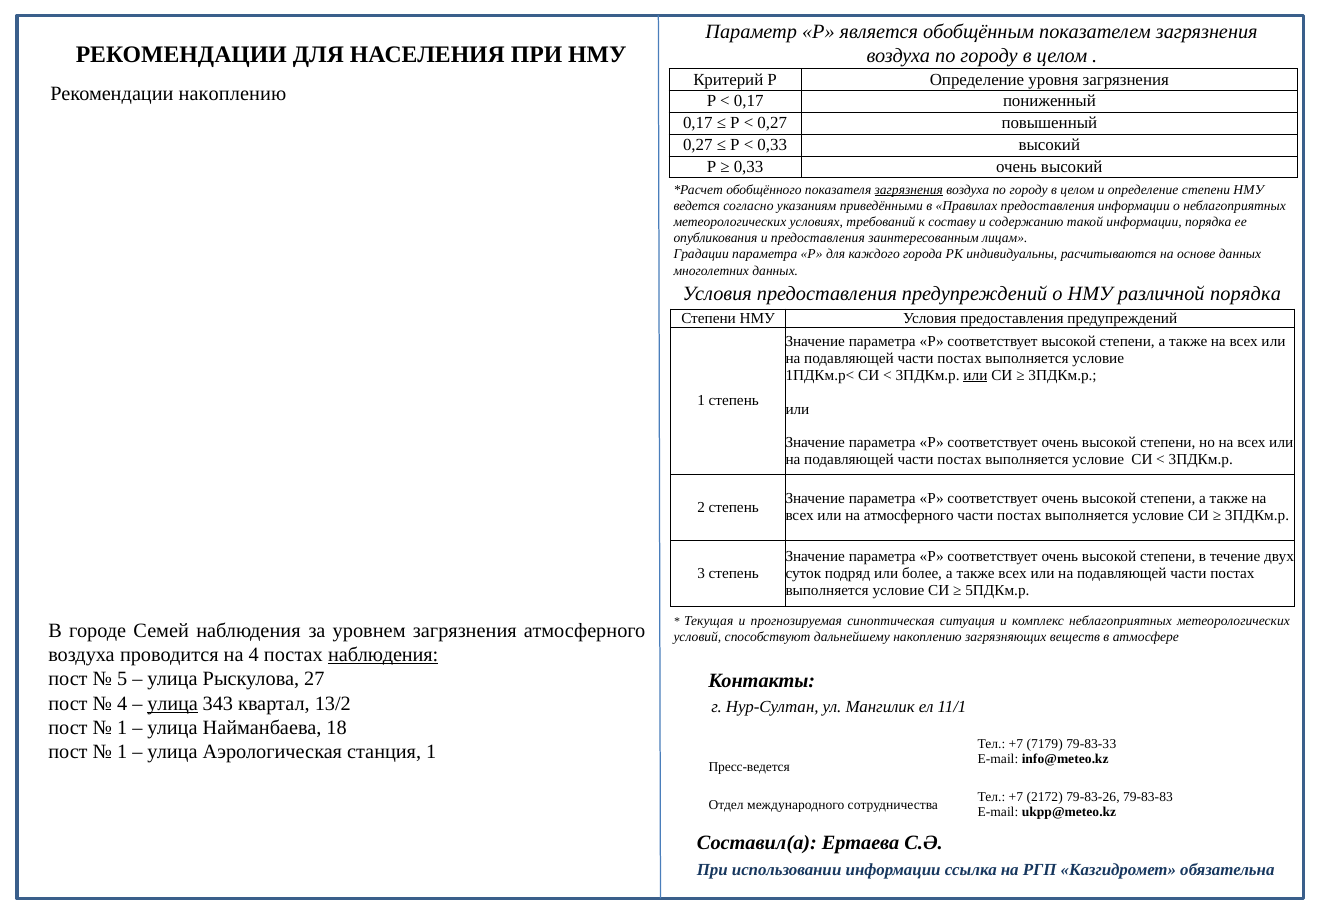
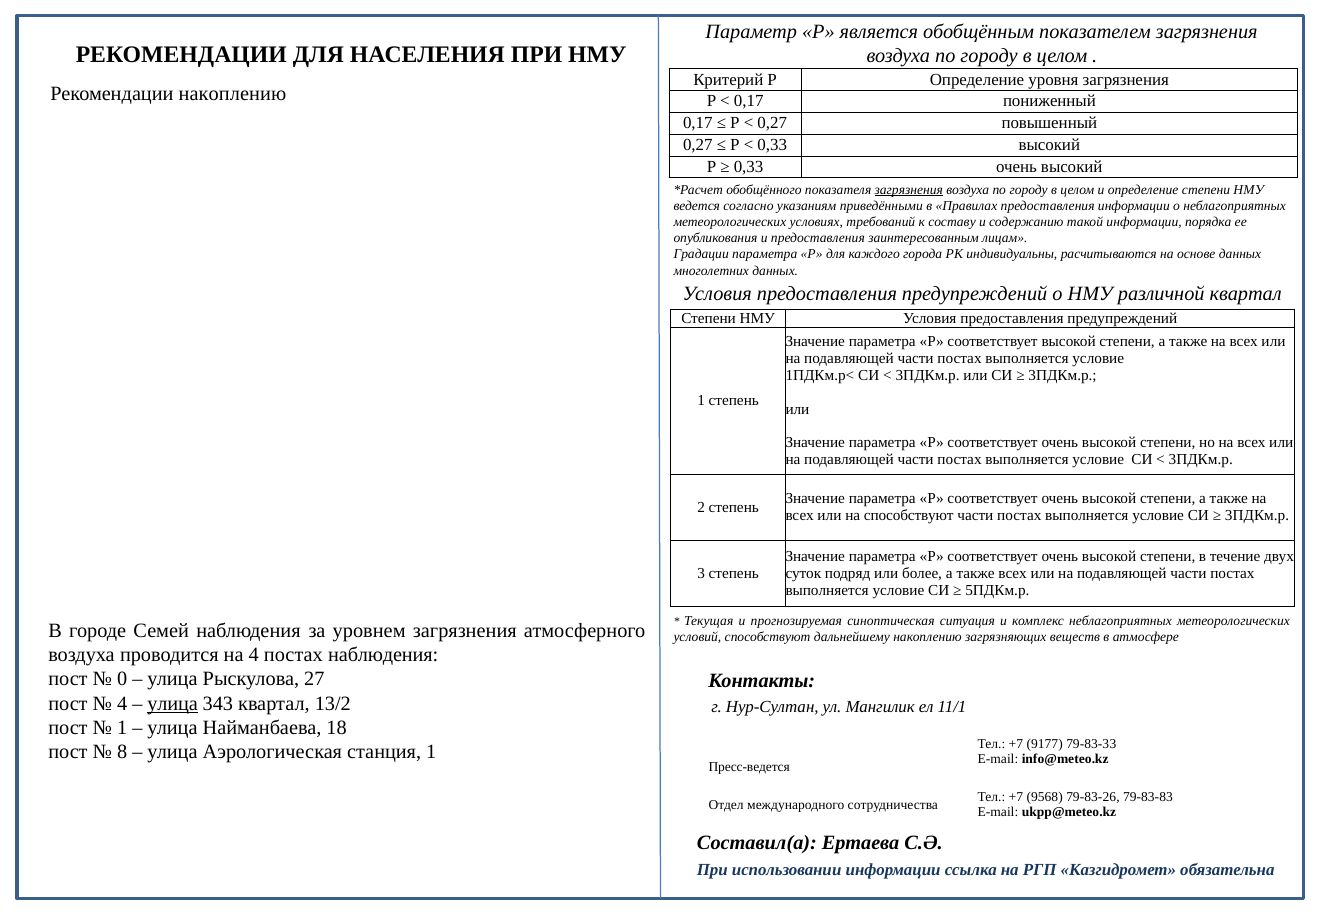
различной порядка: порядка -> квартал (1246, 294)
или underline: present -> none (975, 376)
на атмосферного: атмосферного -> способствуют (909, 516)
наблюдения underline: present -> none (383, 655)
5: 5 -> 0 (122, 679)
7179: 7179 -> 9177 (1045, 745)
1: 1 -> 8 (122, 753)
2172: 2172 -> 9568 (1045, 798)
